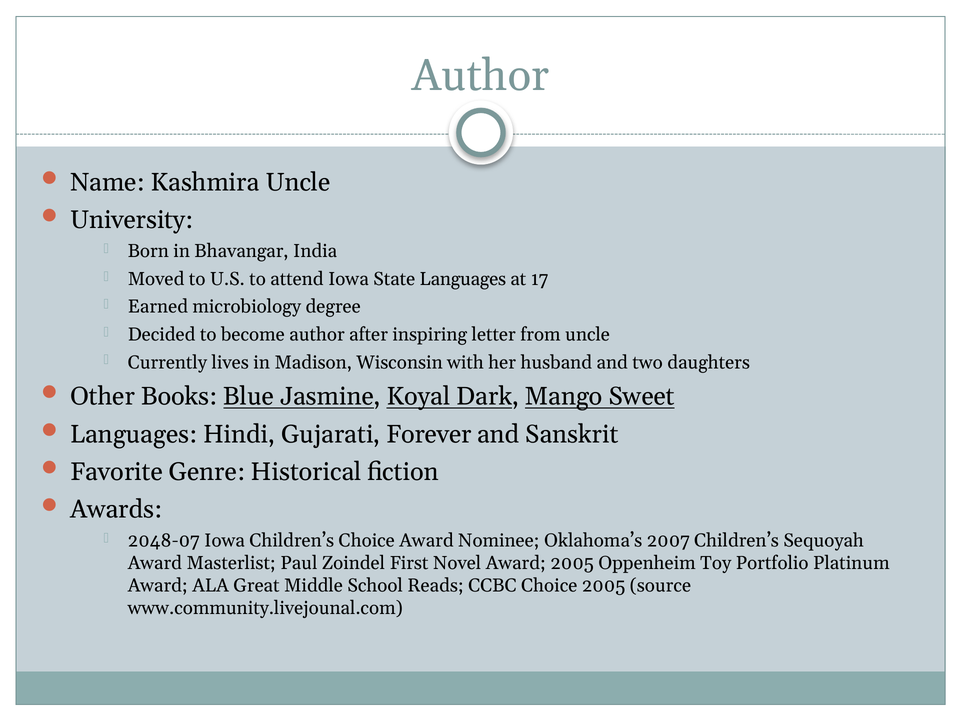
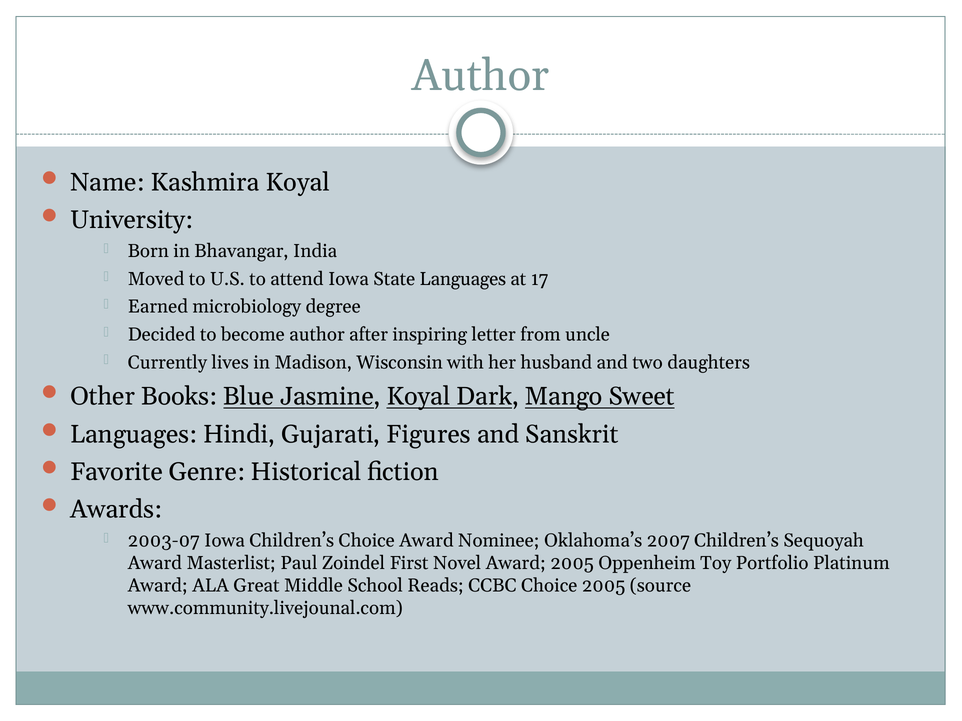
Kashmira Uncle: Uncle -> Koyal (298, 182)
Forever: Forever -> Figures (429, 434)
2048-07: 2048-07 -> 2003-07 (164, 541)
